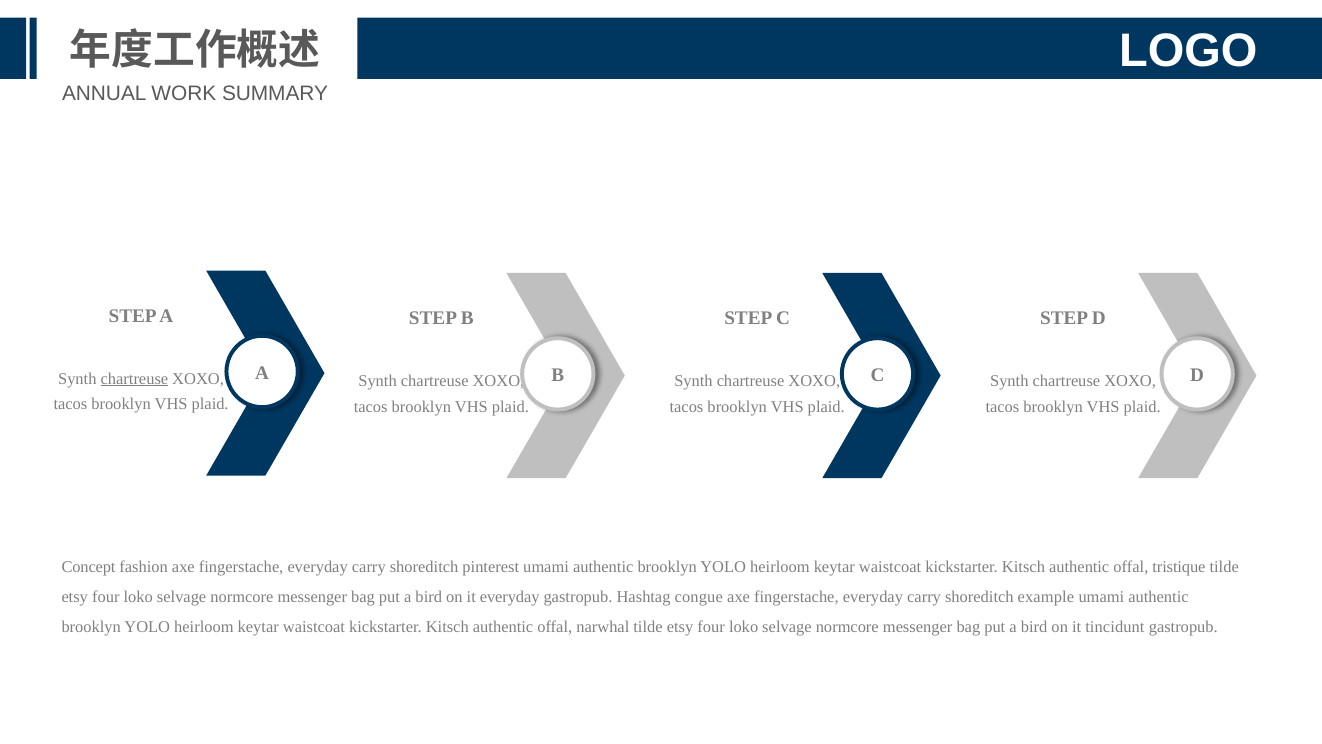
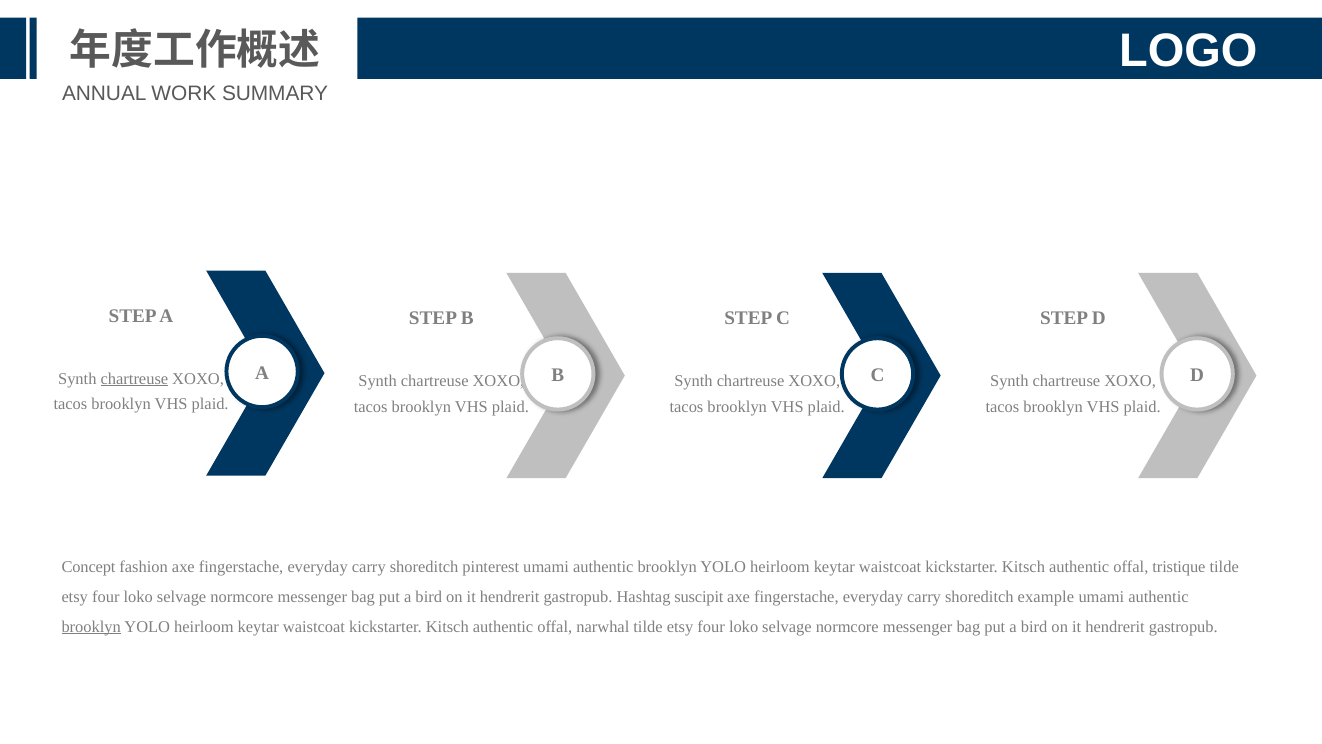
everyday: everyday -> hendrerit (510, 597)
congue: congue -> suscipit (699, 597)
brooklyn underline: none -> present (91, 626)
tincidunt: tincidunt -> hendrerit (1115, 626)
